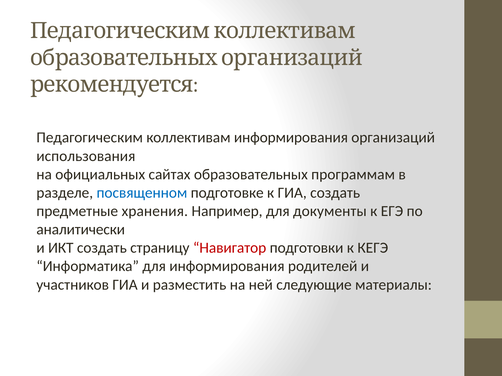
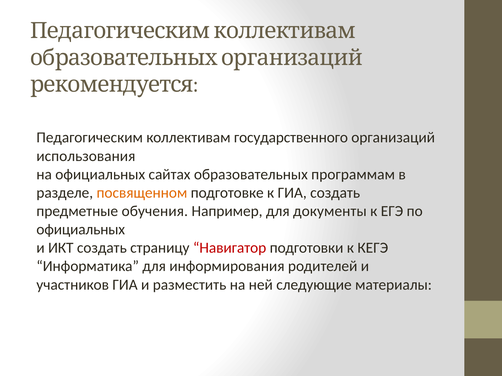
коллективам информирования: информирования -> государственного (291, 138)
посвященном colour: blue -> orange (142, 193)
хранения: хранения -> обучения (155, 211)
аналитически: аналитически -> официальных (81, 230)
